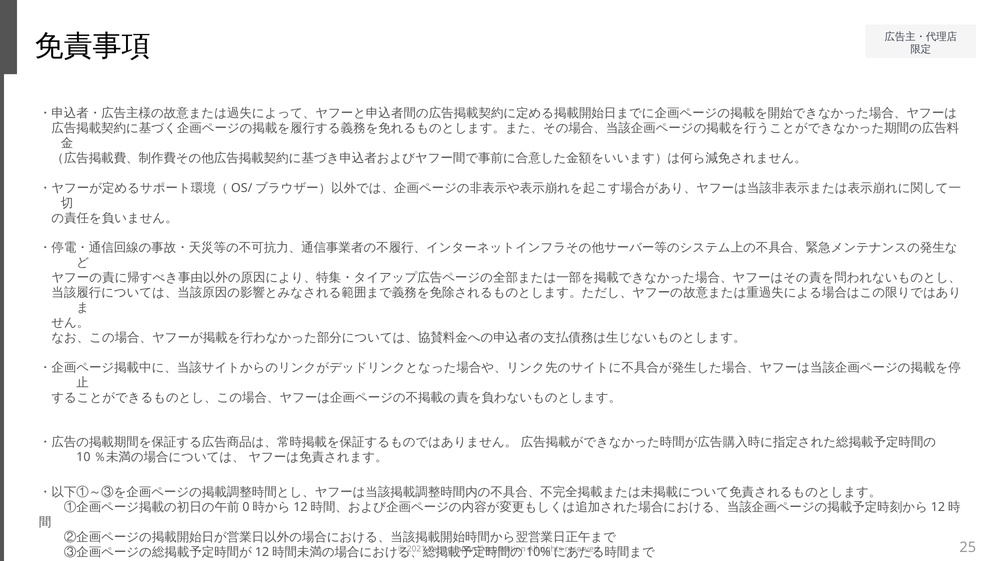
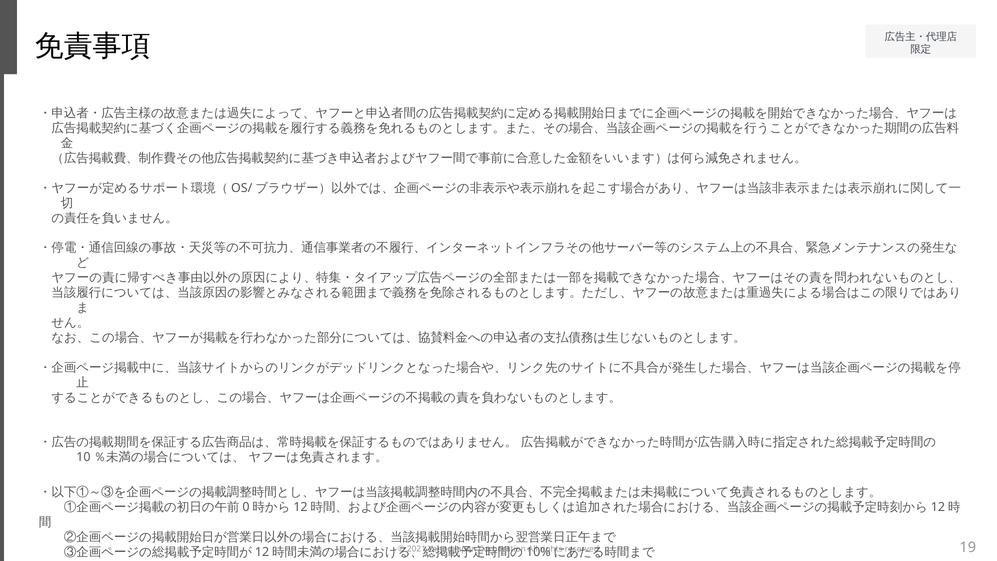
25: 25 -> 19 (968, 547)
